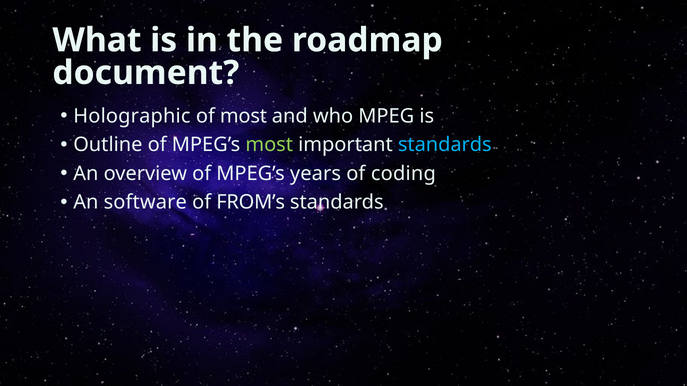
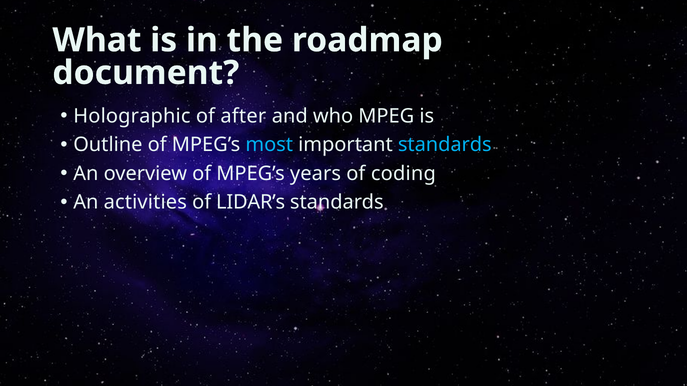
of most: most -> after (243, 116)
most colour: light green -> light blue (269, 145)
software: software -> activities (145, 203)
FROM’s: FROM’s -> LIDAR’s (251, 203)
